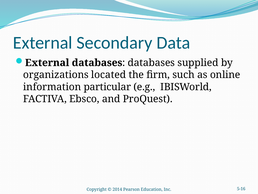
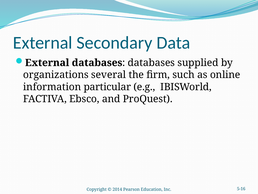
located: located -> several (109, 75)
